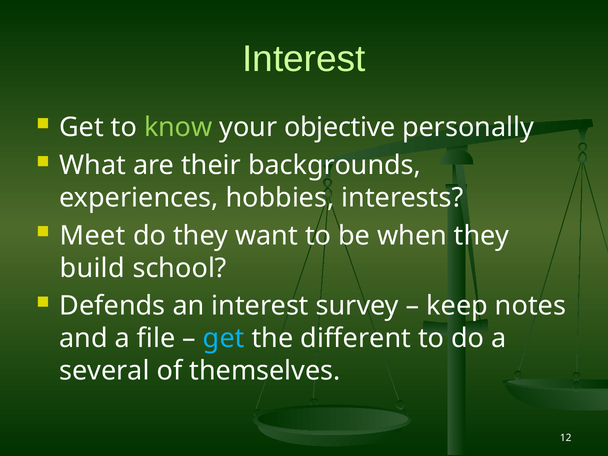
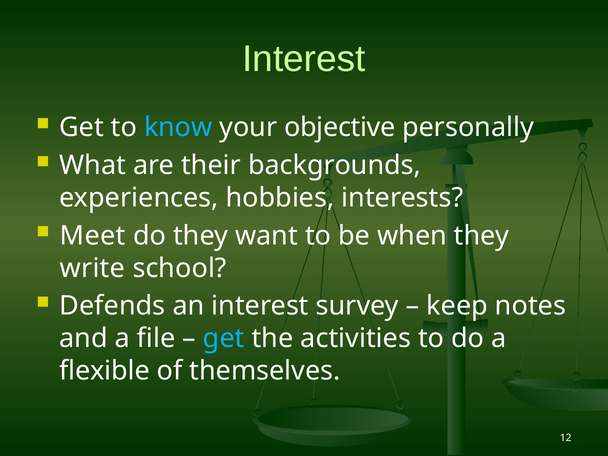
know colour: light green -> light blue (178, 128)
build: build -> write (92, 268)
different: different -> activities (356, 338)
several: several -> flexible (105, 371)
